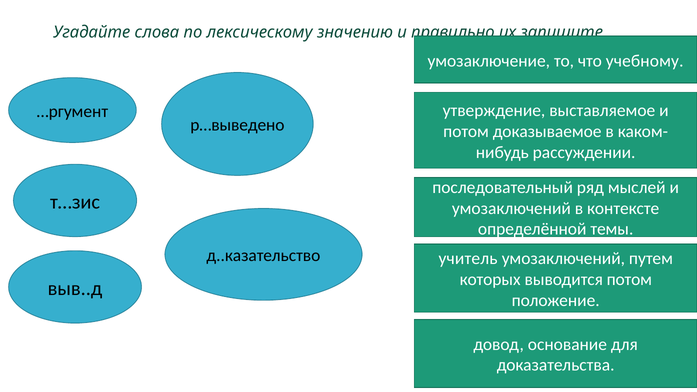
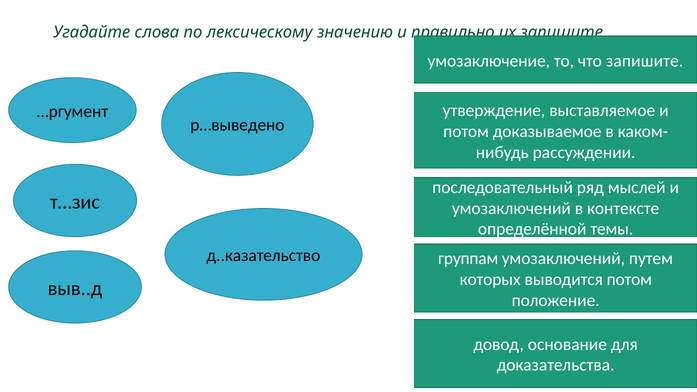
что учебному: учебному -> запишите (645, 61)
учитель: учитель -> группам (468, 259)
